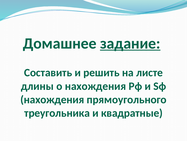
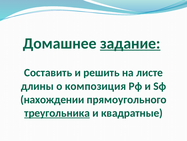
о нахождения: нахождения -> композиция (95, 86)
нахождения: нахождения -> нахождении (52, 99)
треугольника underline: none -> present (57, 113)
